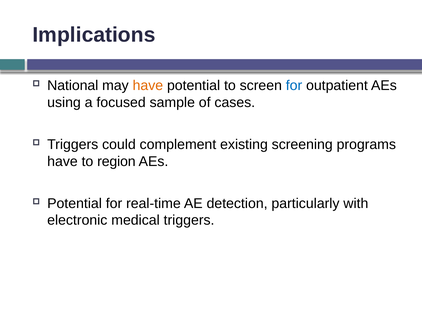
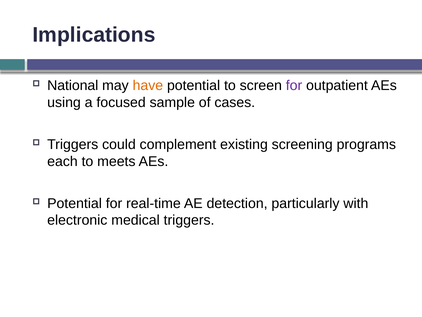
for colour: blue -> purple (294, 85)
have: have -> each (62, 161)
region: region -> meets (116, 161)
